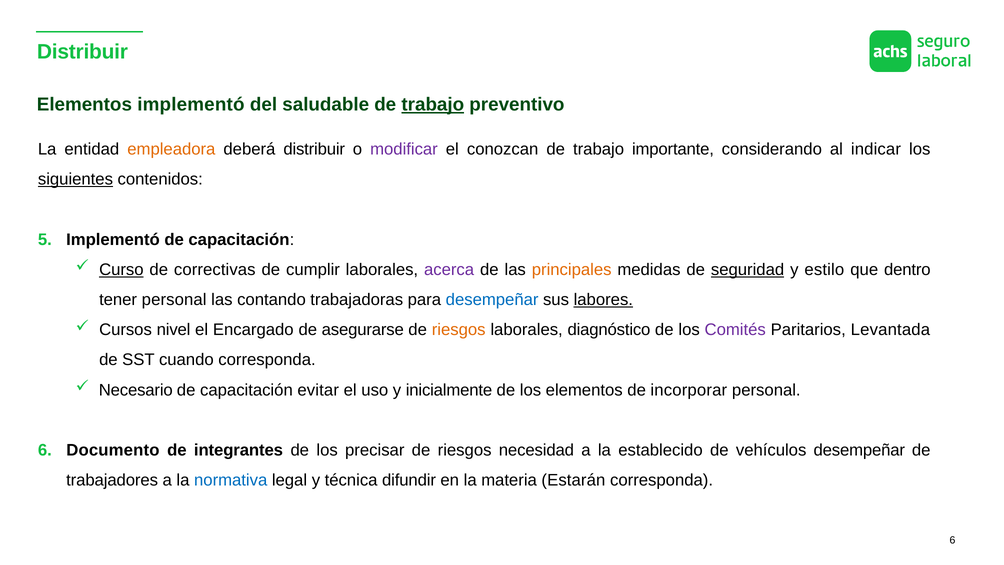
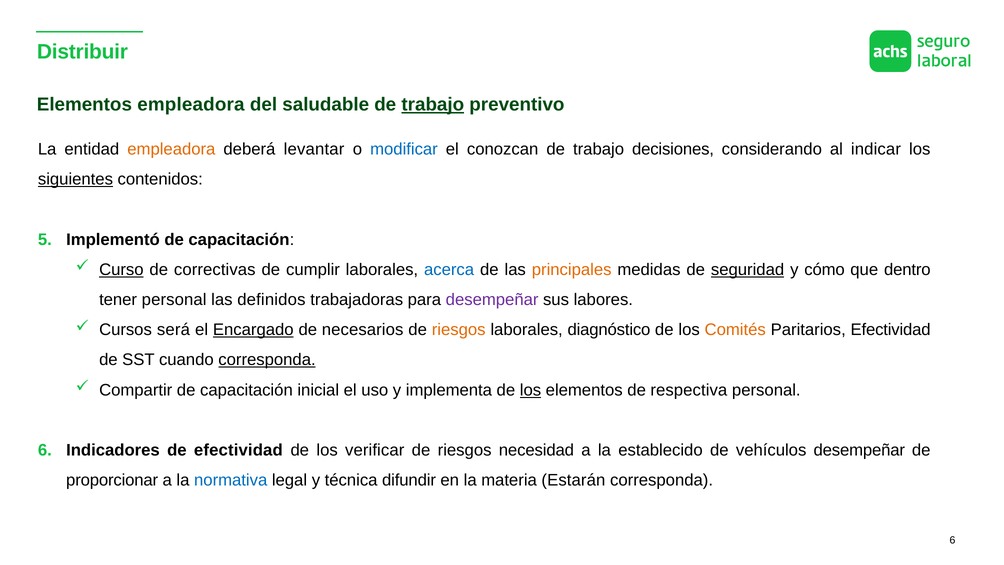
Elementos implementó: implementó -> empleadora (191, 105)
deberá distribuir: distribuir -> levantar (314, 149)
modificar colour: purple -> blue (404, 149)
importante: importante -> decisiones (673, 149)
acerca colour: purple -> blue (449, 270)
estilo: estilo -> cómo (824, 270)
contando: contando -> definidos (271, 300)
desempeñar colour: blue -> purple (492, 300)
labores underline: present -> none (603, 300)
nivel: nivel -> será (173, 330)
Encargado underline: none -> present (253, 330)
asegurarse: asegurarse -> necesarios (363, 330)
Comités colour: purple -> orange (735, 330)
Paritarios Levantada: Levantada -> Efectividad (891, 330)
corresponda underline: none -> present (267, 360)
Necesario: Necesario -> Compartir (136, 390)
evitar: evitar -> inicial (318, 390)
inicialmente: inicialmente -> implementa (449, 390)
los underline: none -> present (530, 390)
incorporar: incorporar -> respectiva (689, 390)
Documento: Documento -> Indicadores (113, 450)
de integrantes: integrantes -> efectividad (238, 450)
precisar: precisar -> verificar (375, 450)
trabajadores: trabajadores -> proporcionar (112, 480)
